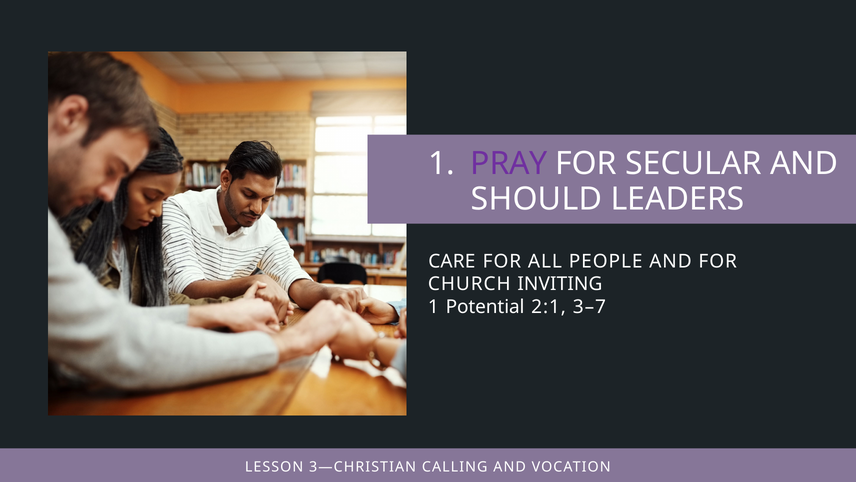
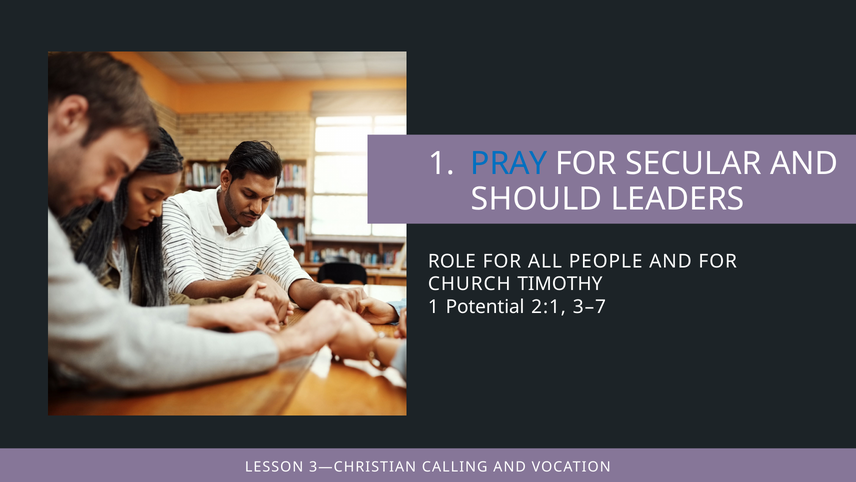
PRAY colour: purple -> blue (509, 163)
CARE: CARE -> ROLE (452, 261)
INVITING: INVITING -> TIMOTHY (560, 284)
